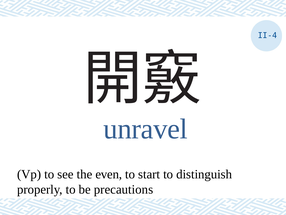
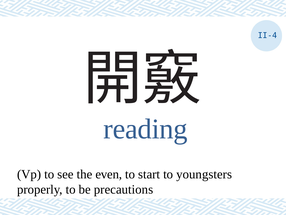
unravel: unravel -> reading (146, 129)
distinguish: distinguish -> youngsters (204, 174)
